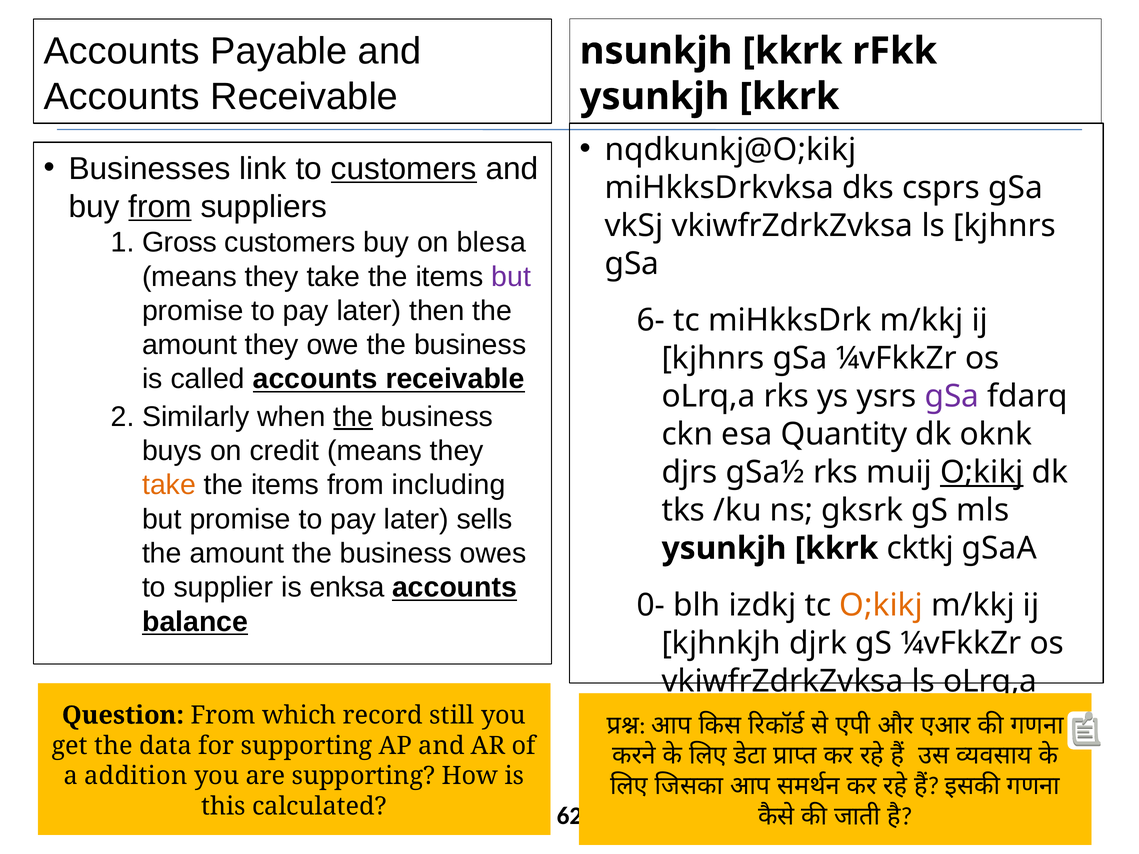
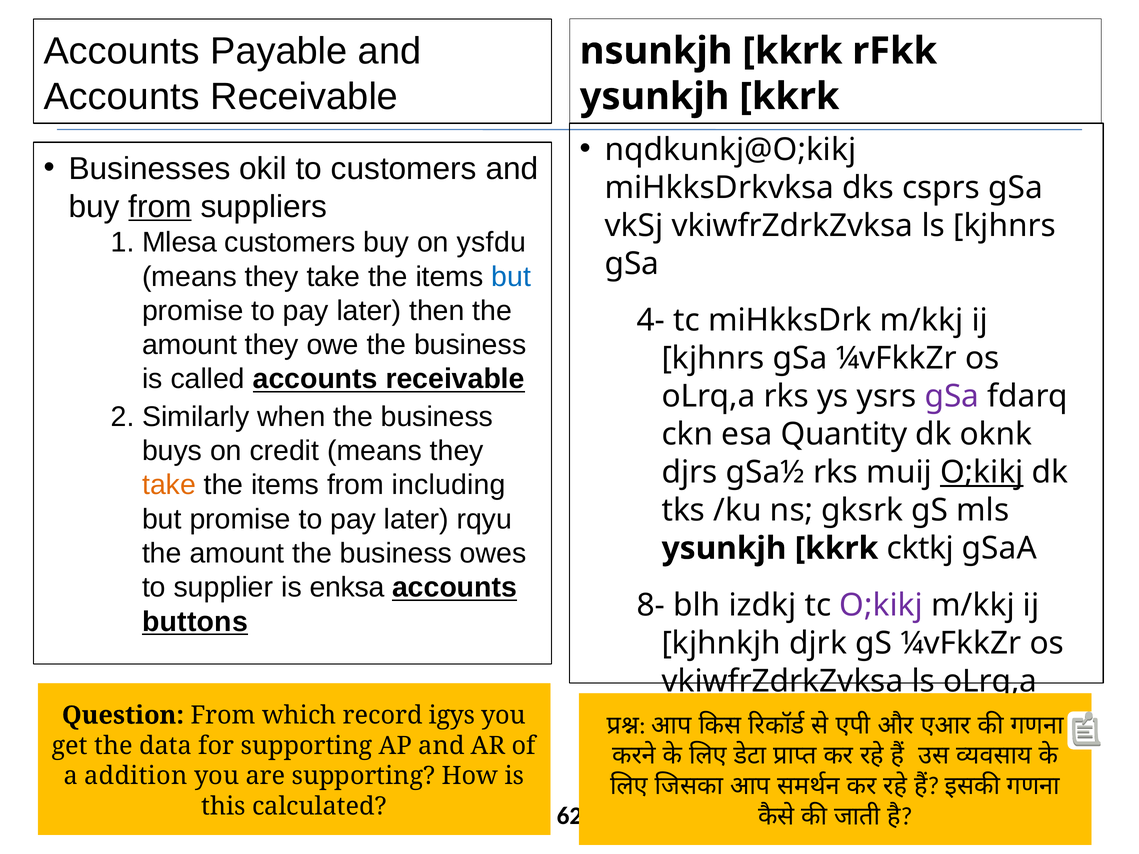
link: link -> okil (263, 169)
customers underline: present -> none (404, 169)
Gross: Gross -> Mlesa (179, 243)
blesa: blesa -> ysfdu (491, 243)
but colour: purple -> blue (511, 277)
6-: 6- -> 4- (651, 321)
the underline: present -> none (353, 417)
sells: sells -> rqyu (484, 519)
0-: 0- -> 8- (651, 605)
O;kikj colour: orange -> purple (881, 605)
balance: balance -> buttons (195, 622)
still: still -> igys (452, 716)
